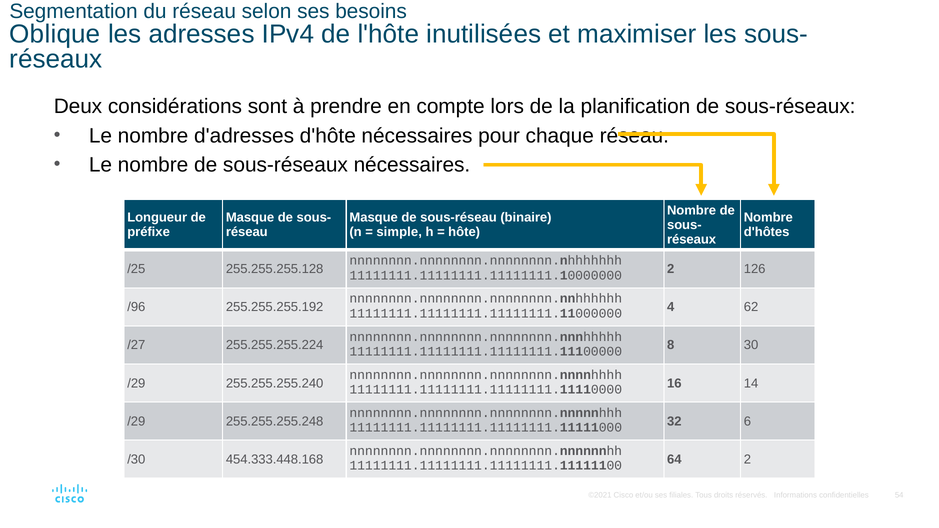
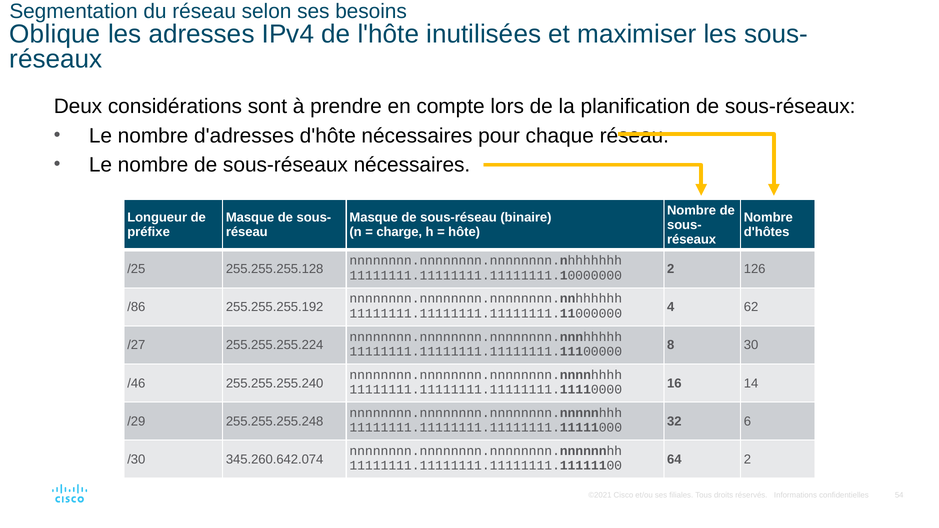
simple: simple -> charge (399, 232)
/96: /96 -> /86 (136, 307)
/29: /29 -> /46 (136, 383)
454.333.448.168: 454.333.448.168 -> 345.260.642.074 (275, 460)
